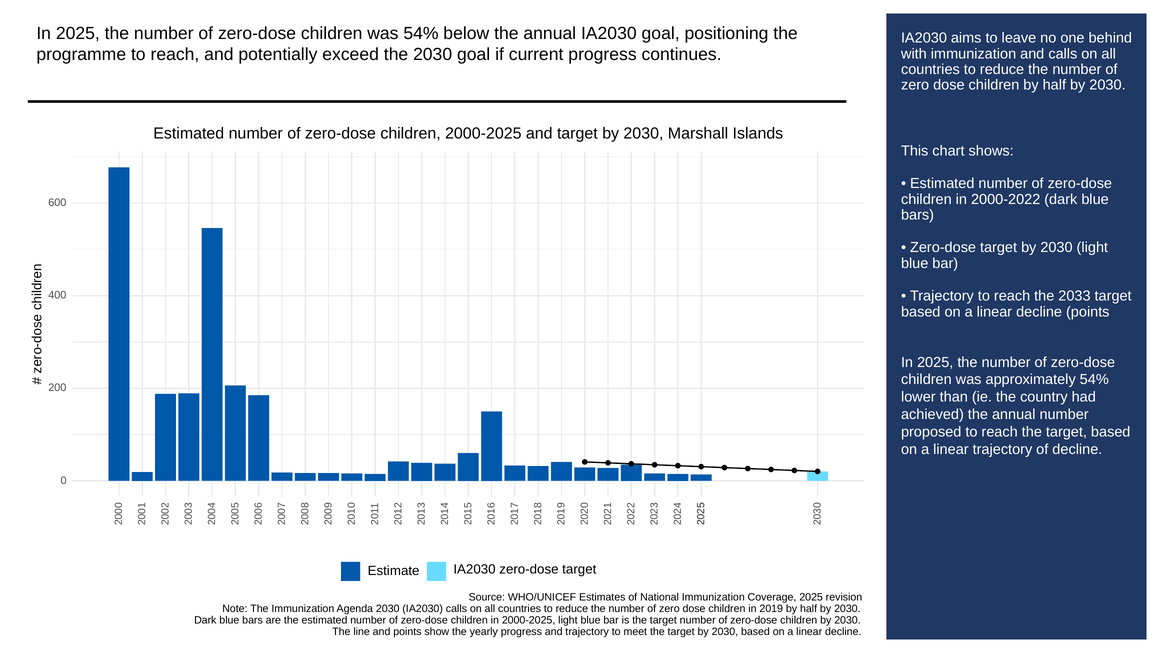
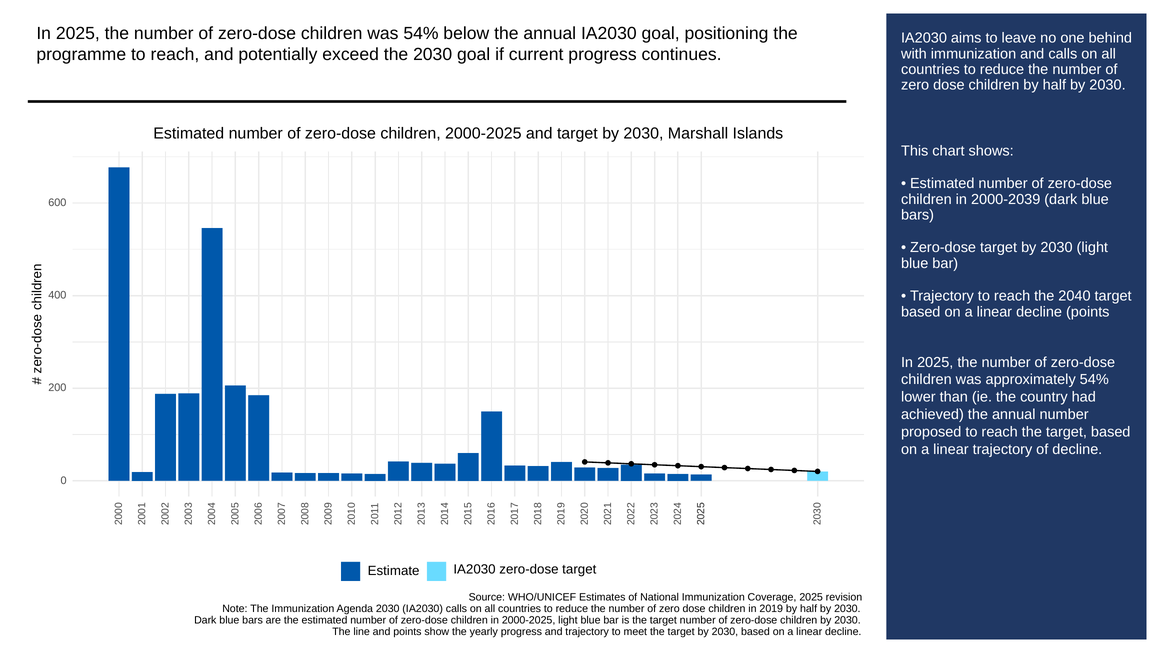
2000-2022: 2000-2022 -> 2000-2039 (1006, 199)
2033: 2033 -> 2040 (1074, 296)
